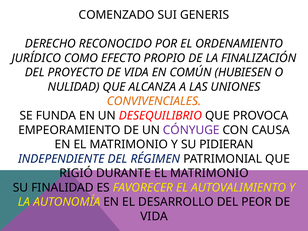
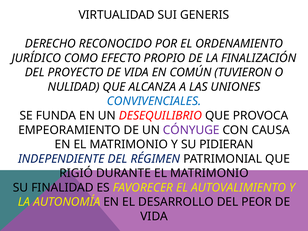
COMENZADO: COMENZADO -> VIRTUALIDAD (117, 15)
HUBIESEN: HUBIESEN -> TUVIERON (243, 73)
CONVIVENCIALES colour: orange -> blue (154, 101)
